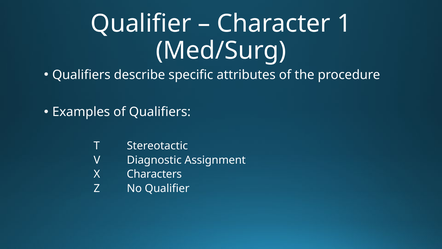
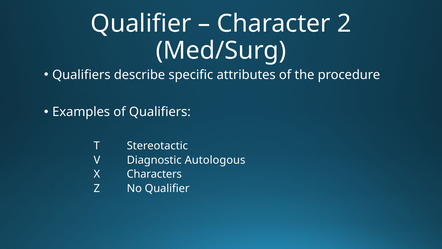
1: 1 -> 2 (344, 24)
Assignment: Assignment -> Autologous (215, 160)
